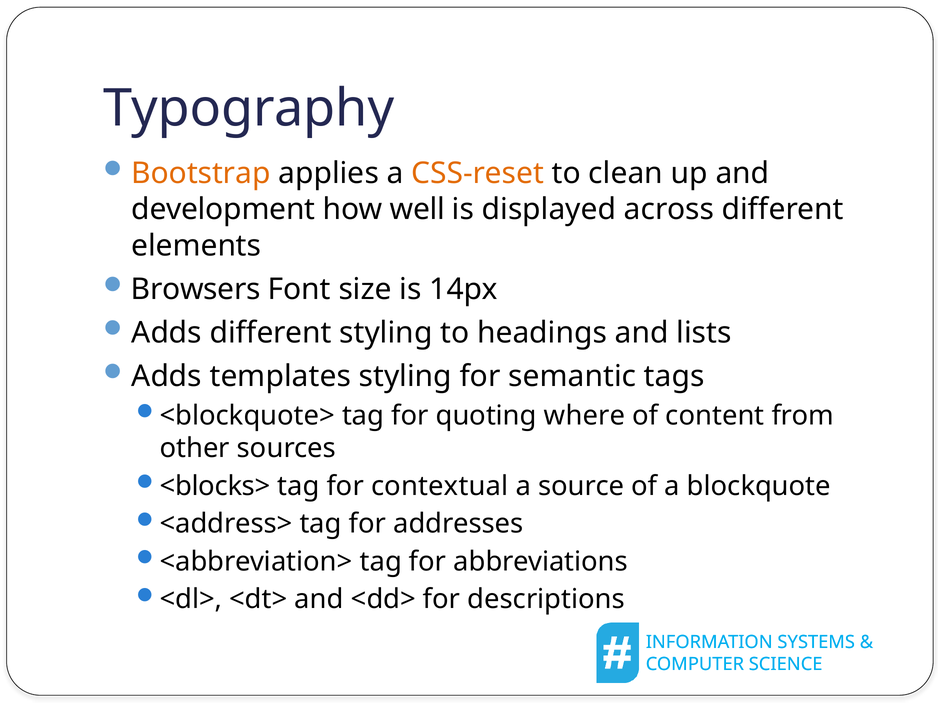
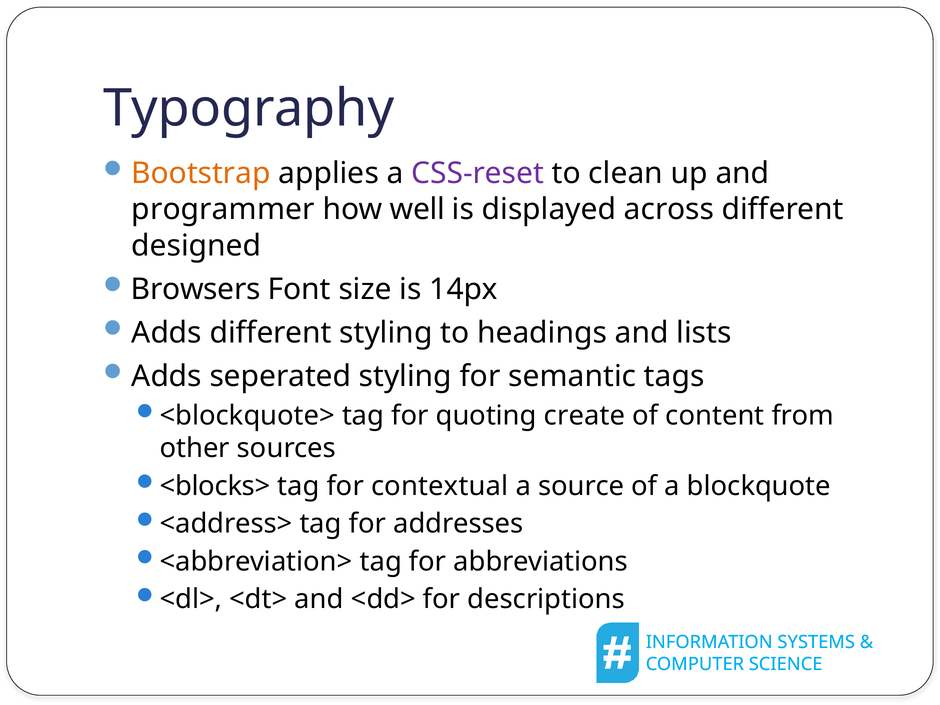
CSS-reset colour: orange -> purple (478, 174)
development: development -> programmer (223, 210)
elements: elements -> designed (196, 246)
templates: templates -> seperated (280, 376)
where: where -> create (585, 416)
